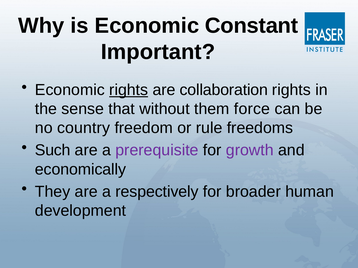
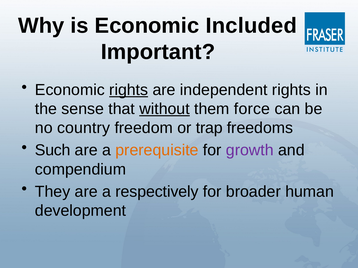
Constant: Constant -> Included (251, 26)
collaboration: collaboration -> independent (224, 90)
without underline: none -> present (165, 109)
rule: rule -> trap (209, 128)
prerequisite colour: purple -> orange (157, 151)
economically: economically -> compendium (80, 170)
